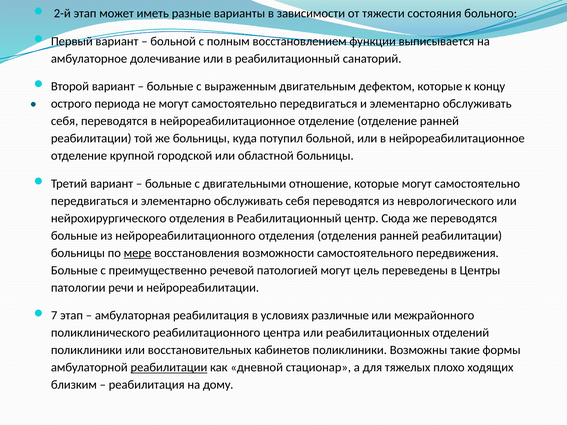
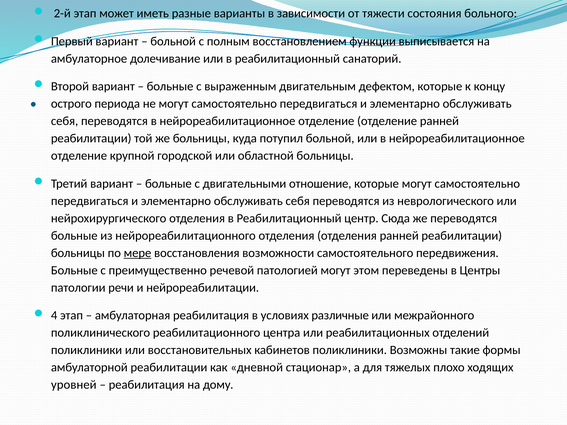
цель: цель -> этом (366, 270)
7: 7 -> 4 (54, 316)
реабилитации underline: present -> none (169, 368)
близким: близким -> уровней (74, 385)
